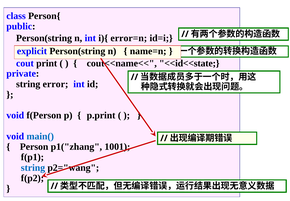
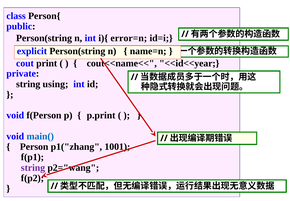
<<id<<state: <<id<<state -> <<id<<year (189, 63)
error: error -> using (55, 84)
string colour: blue -> purple (33, 167)
